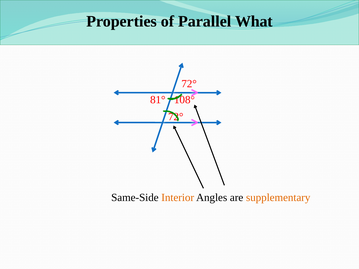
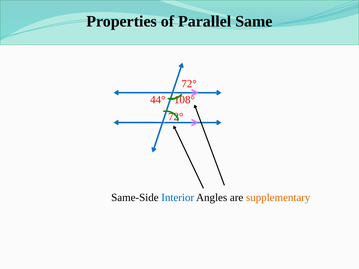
What: What -> Same (254, 21)
81°: 81° -> 44° (158, 100)
Interior colour: orange -> blue (178, 198)
